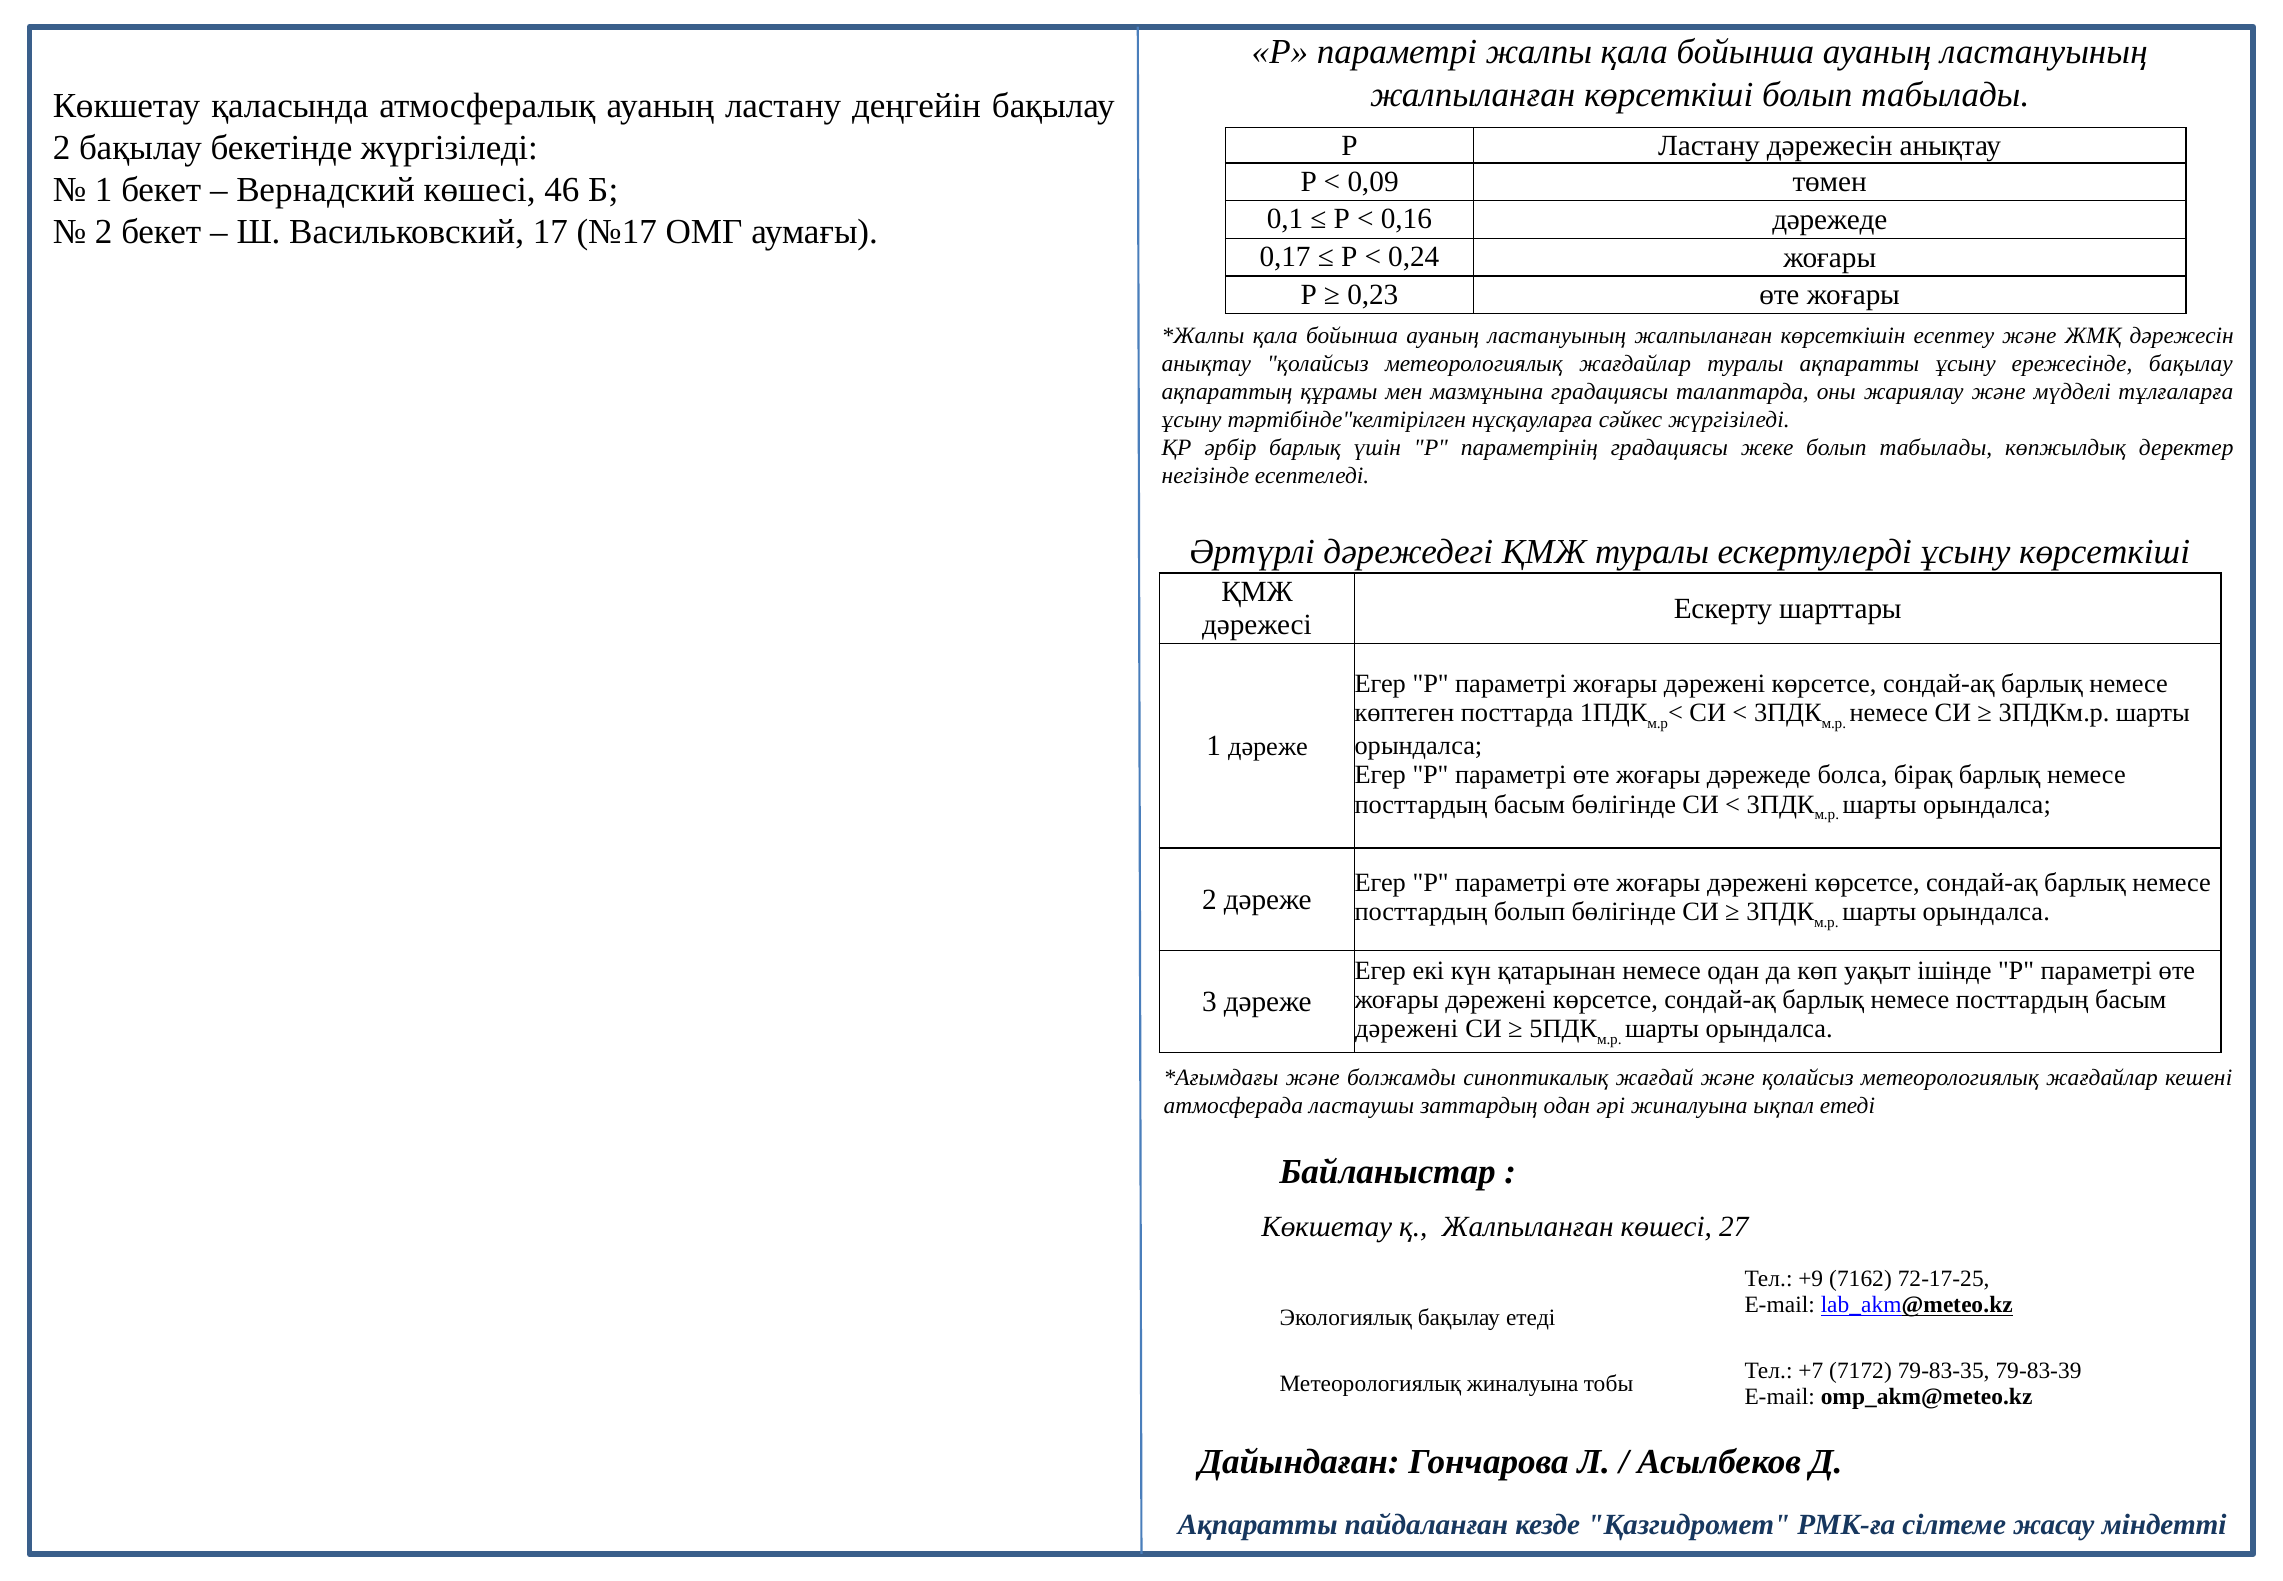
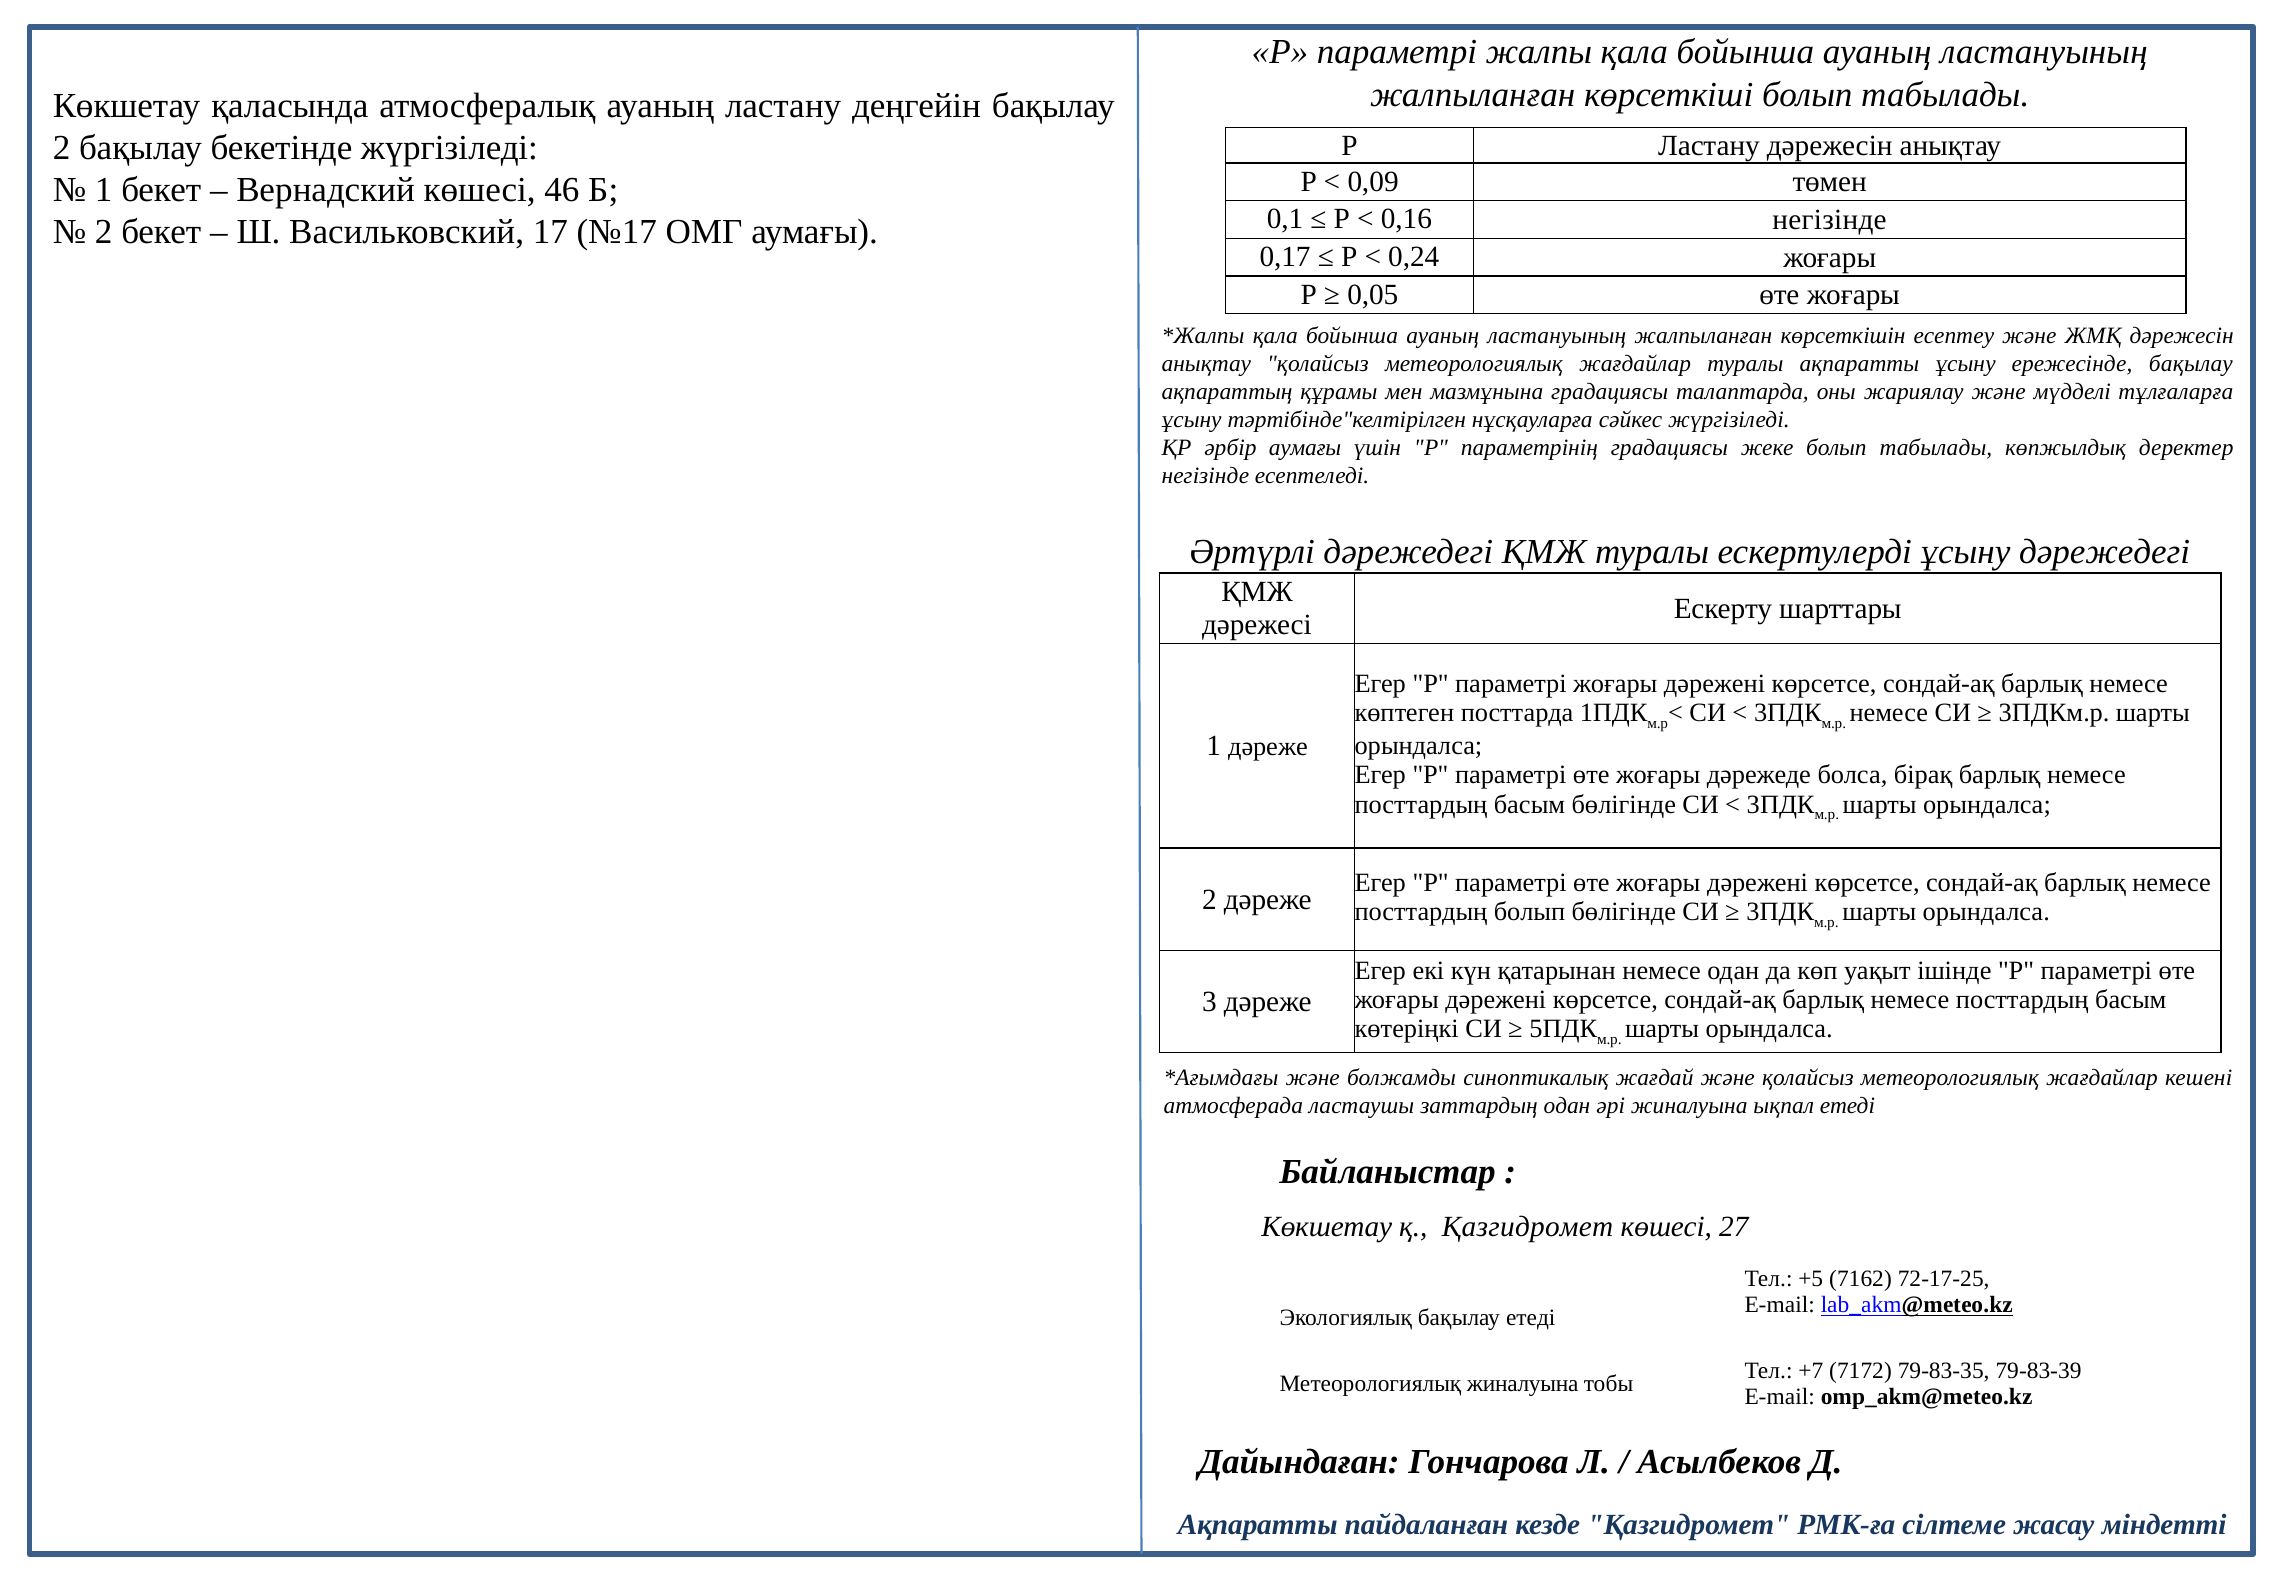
0,16 дәрежеде: дәрежеде -> негізінде (1830, 220)
0,23: 0,23 -> 0,05 (1373, 295)
әрбір барлық: барлық -> аумағы (1305, 448)
ұсыну көрсеткіші: көрсеткіші -> дәрежедегі (2105, 551)
дәрежені: дәрежені -> көтеріңкі (1407, 1029)
қ Жалпыланған: Жалпыланған -> Қазгидромет (1528, 1227)
+9: +9 -> +5 (1811, 1279)
